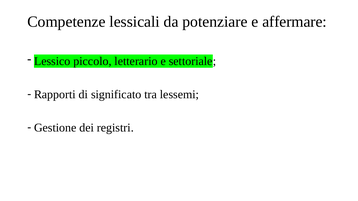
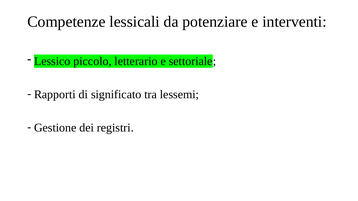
affermare: affermare -> interventi (294, 22)
